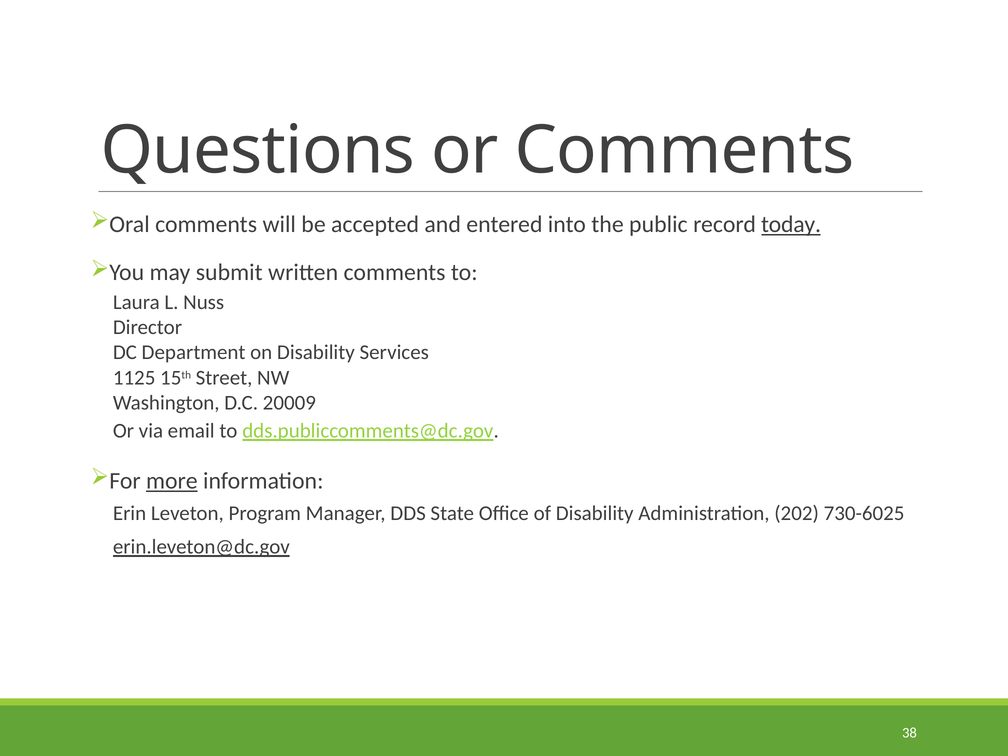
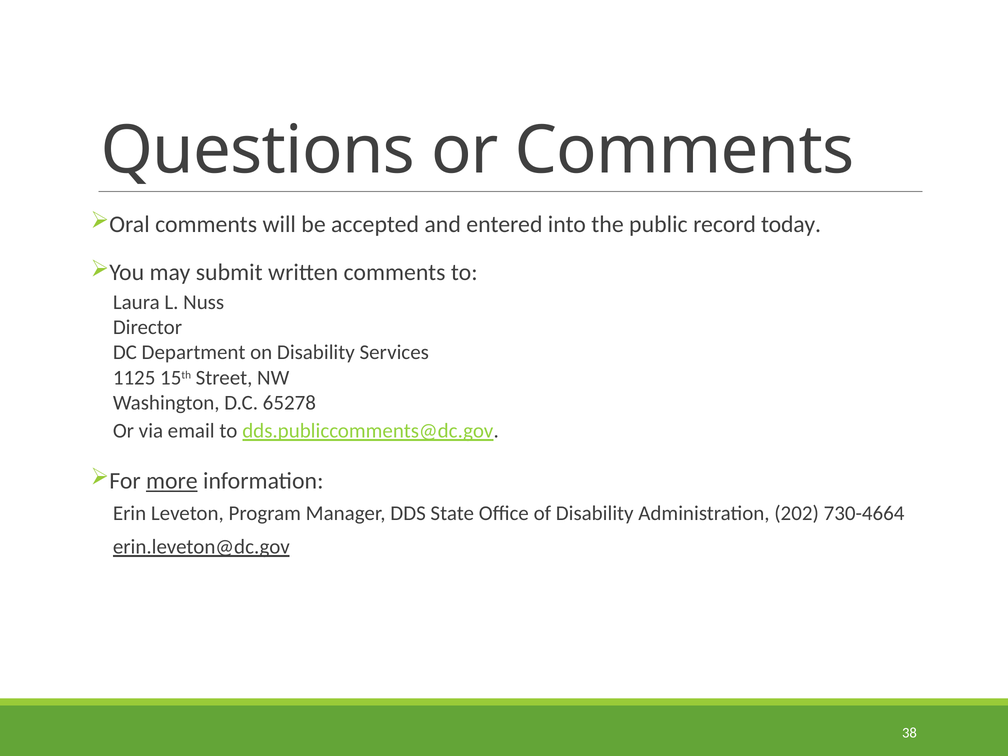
today underline: present -> none (791, 224)
20009: 20009 -> 65278 (289, 403)
730-6025: 730-6025 -> 730-4664 (864, 513)
